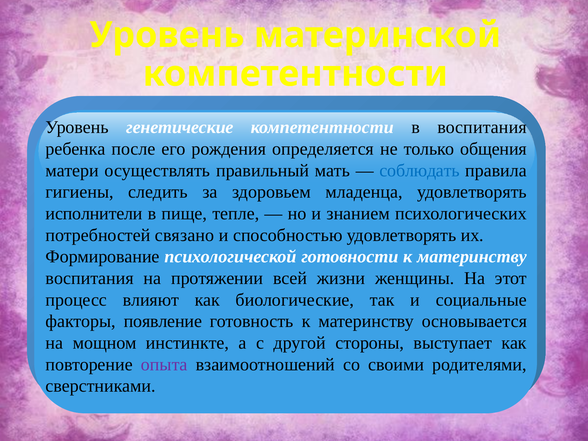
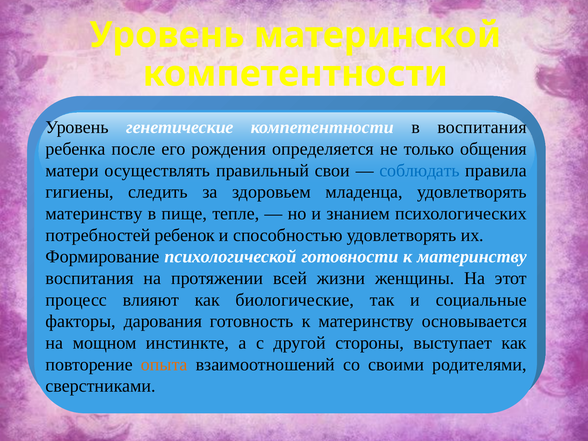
мать: мать -> свои (332, 170)
исполнители: исполнители -> материнству (94, 214)
связано: связано -> ребенок (185, 235)
появление: появление -> дарования (163, 321)
опыта colour: purple -> orange (164, 364)
